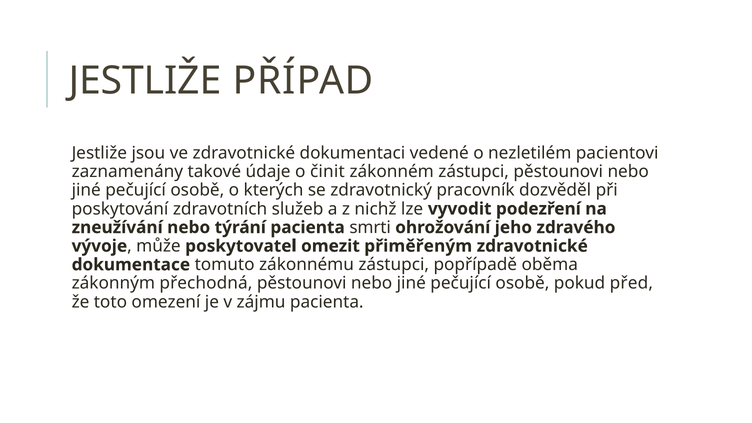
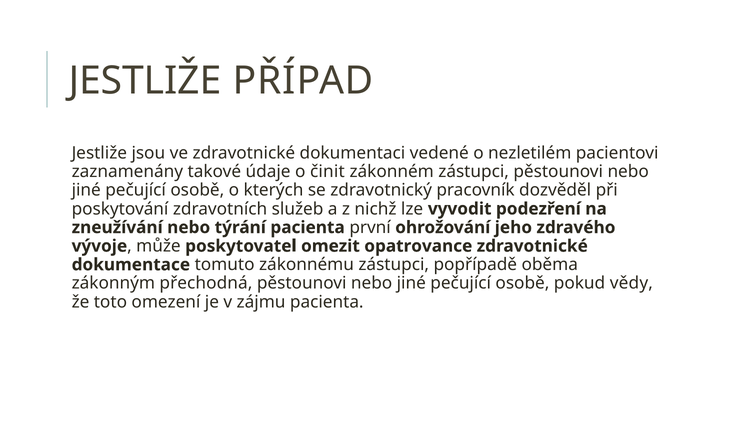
smrti: smrti -> první (370, 227)
přiměřeným: přiměřeným -> opatrovance (418, 246)
před: před -> vědy (631, 283)
